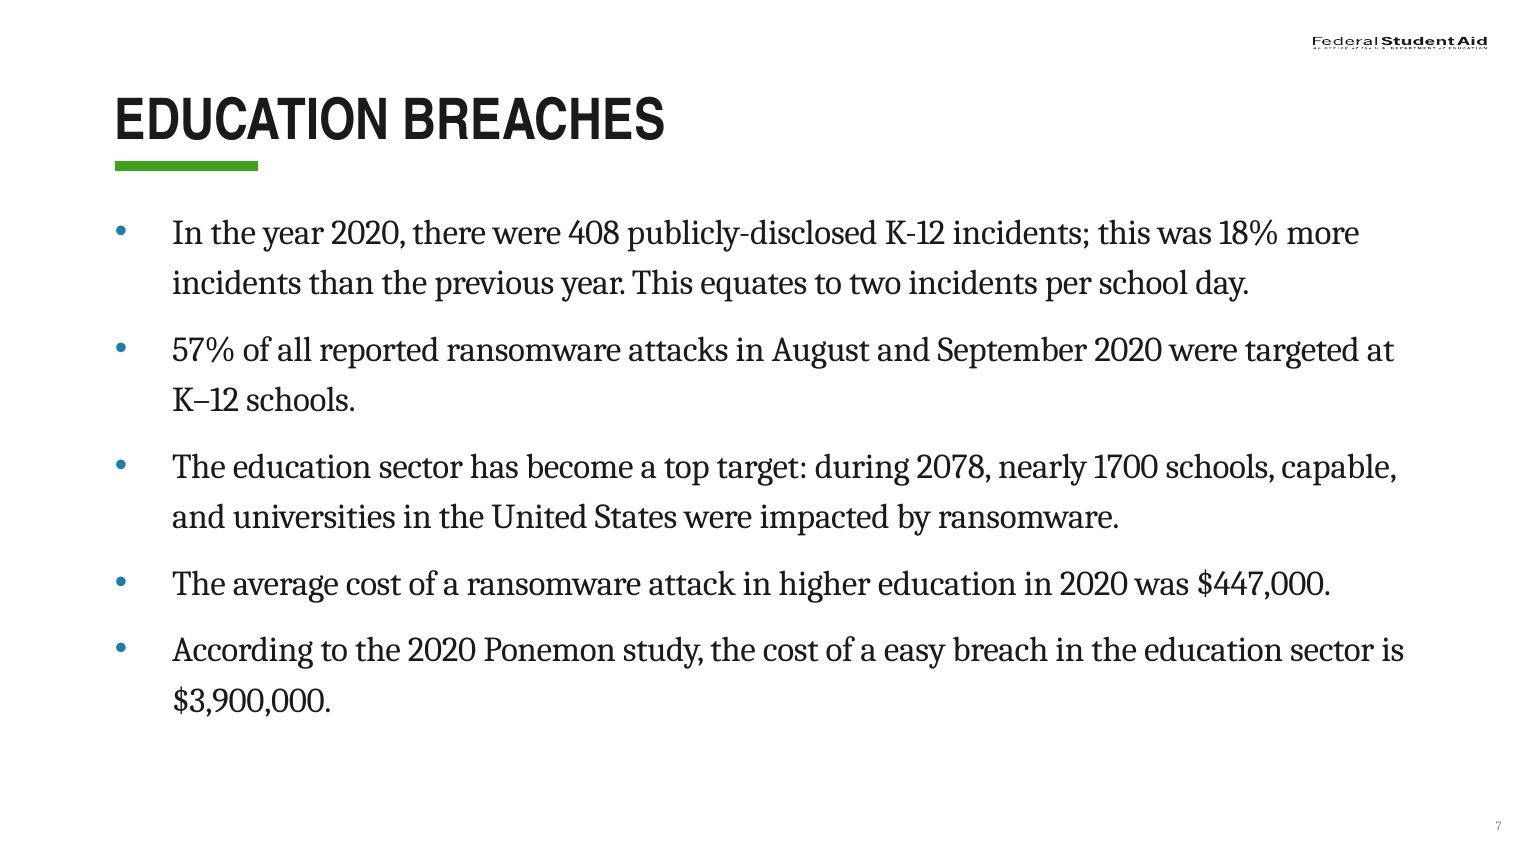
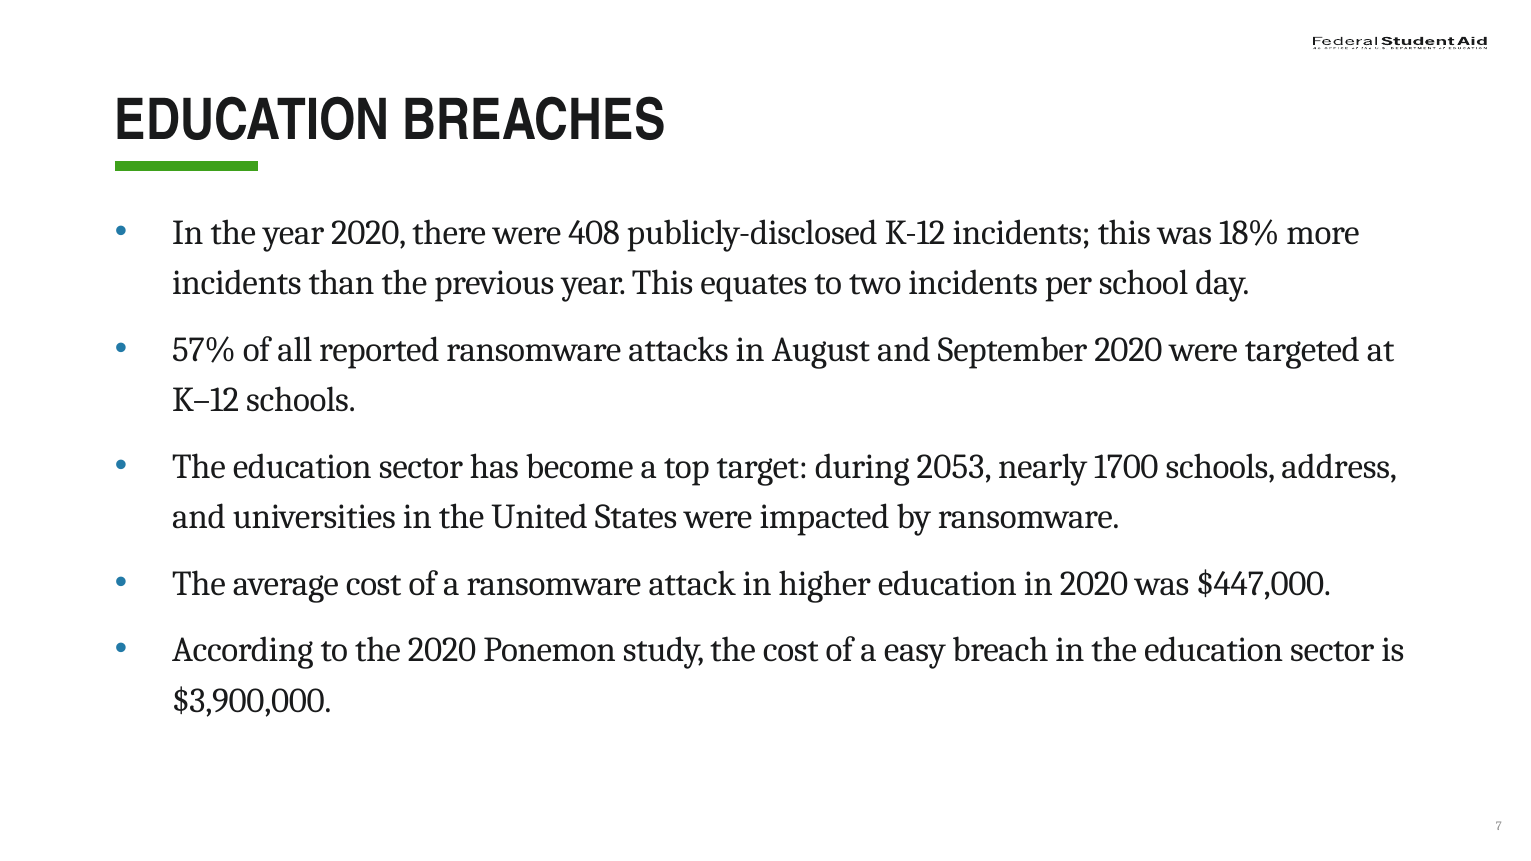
2078: 2078 -> 2053 (954, 467)
capable: capable -> address (1339, 467)
